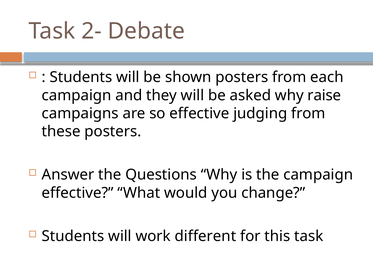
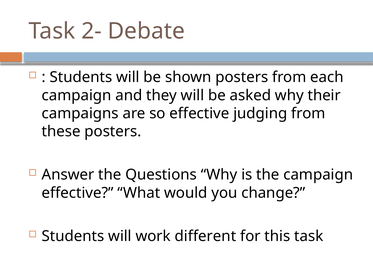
raise: raise -> their (324, 95)
